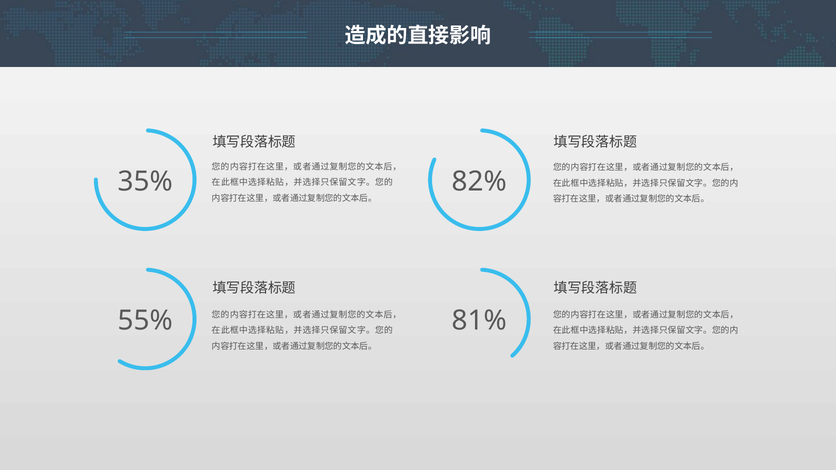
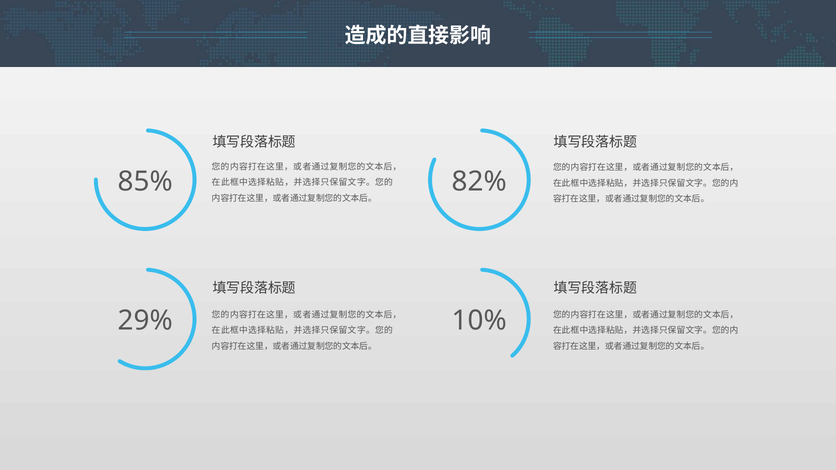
35%: 35% -> 85% (145, 181)
55%: 55% -> 29% (145, 321)
81%: 81% -> 10% (479, 321)
